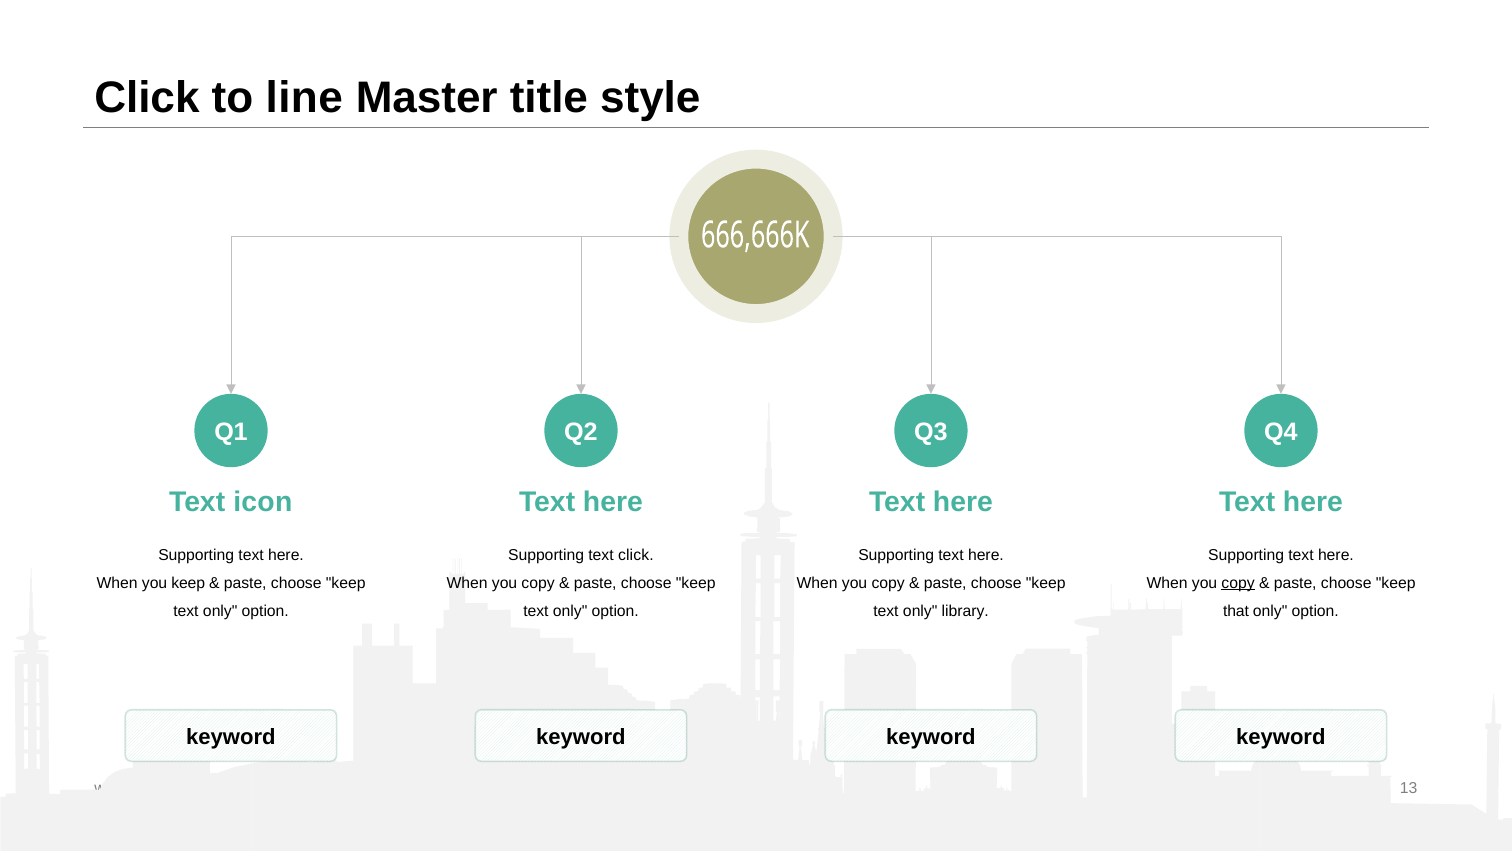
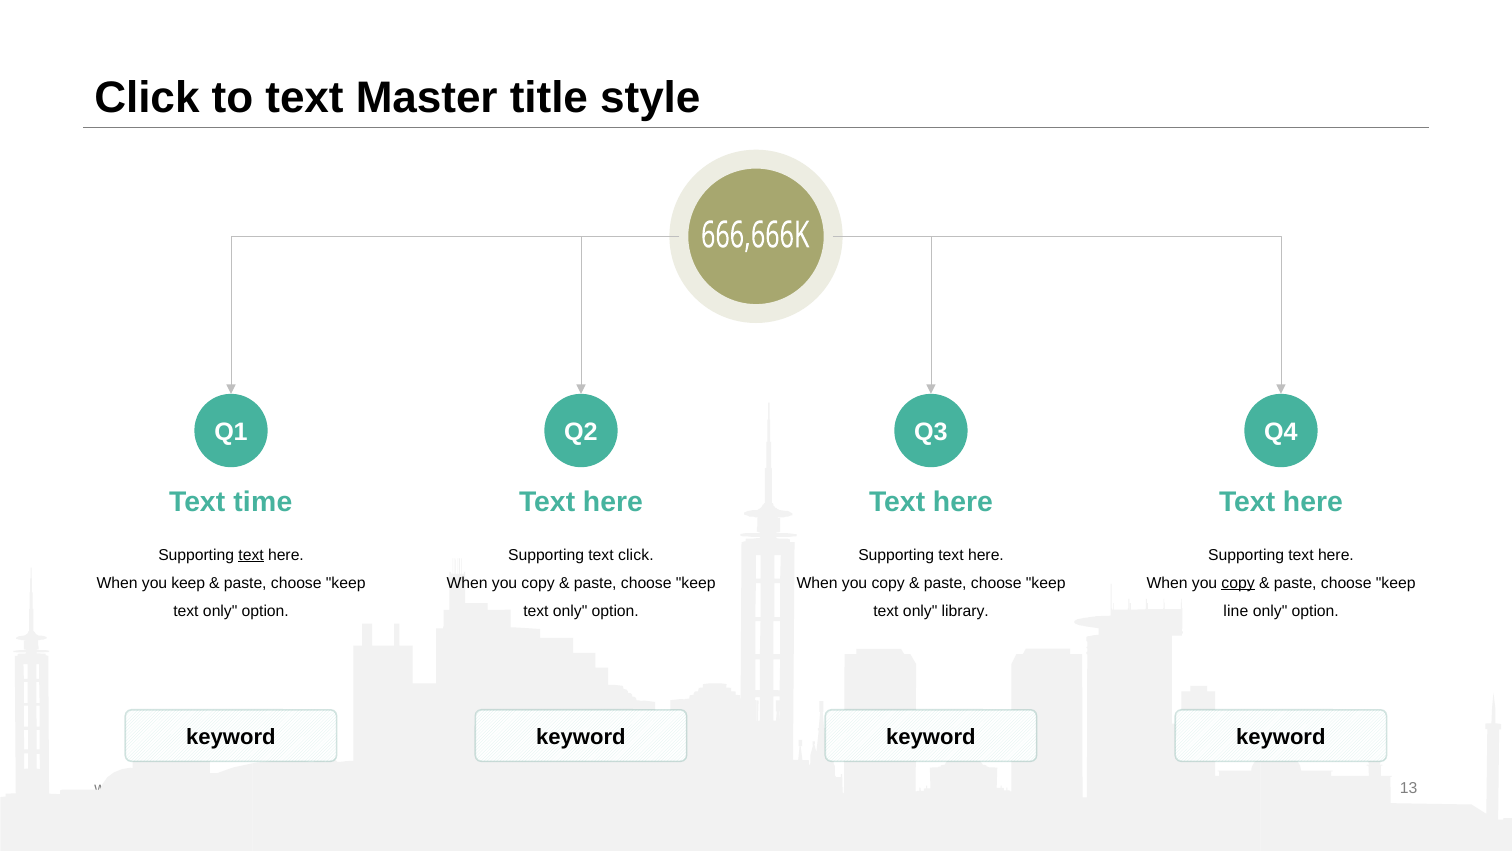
to line: line -> text (305, 98)
icon: icon -> time (263, 502)
text underline: none -> present (251, 555)
that: that -> line (1236, 611)
